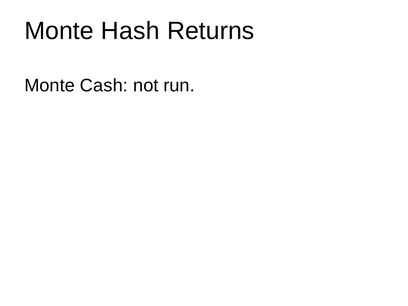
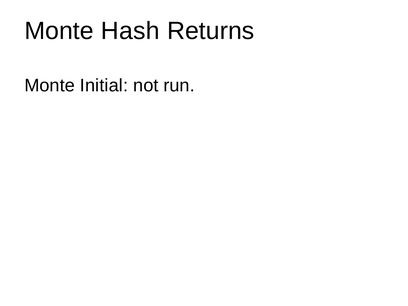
Cash: Cash -> Initial (104, 86)
